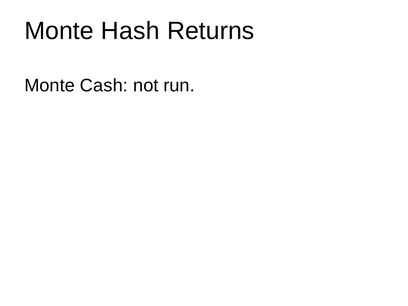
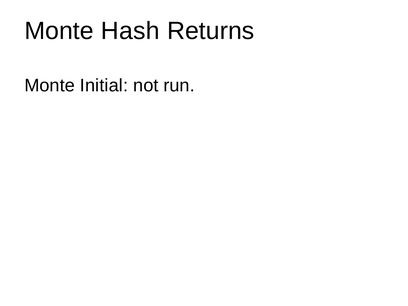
Cash: Cash -> Initial (104, 86)
